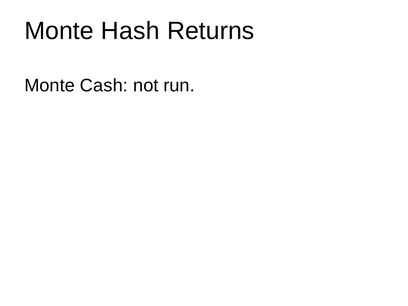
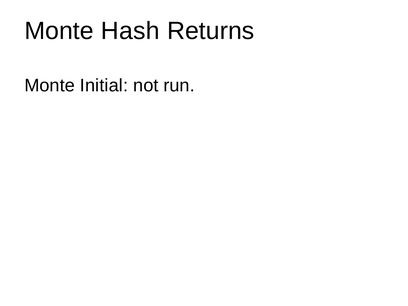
Cash: Cash -> Initial (104, 86)
